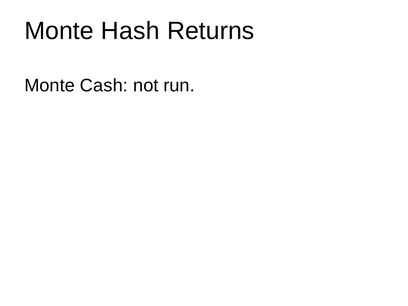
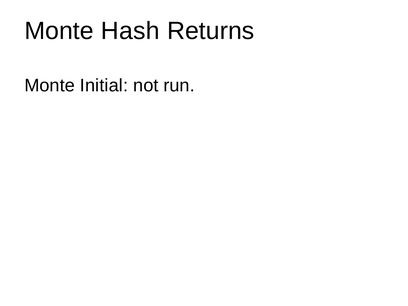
Cash: Cash -> Initial (104, 86)
